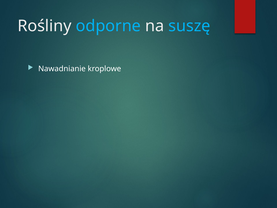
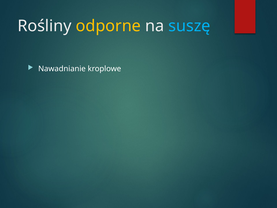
odporne colour: light blue -> yellow (108, 26)
